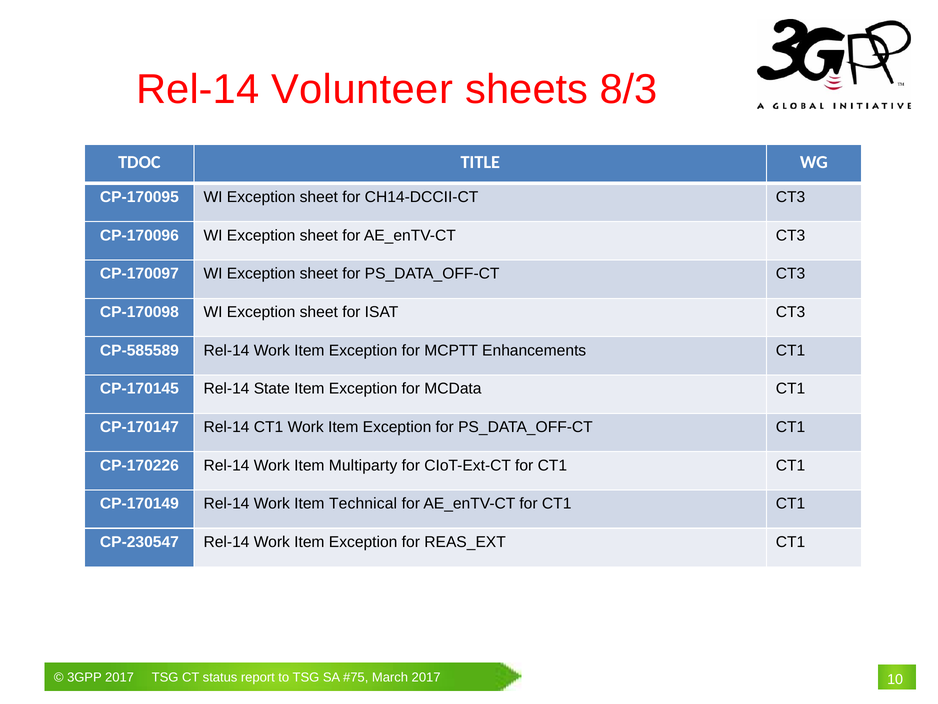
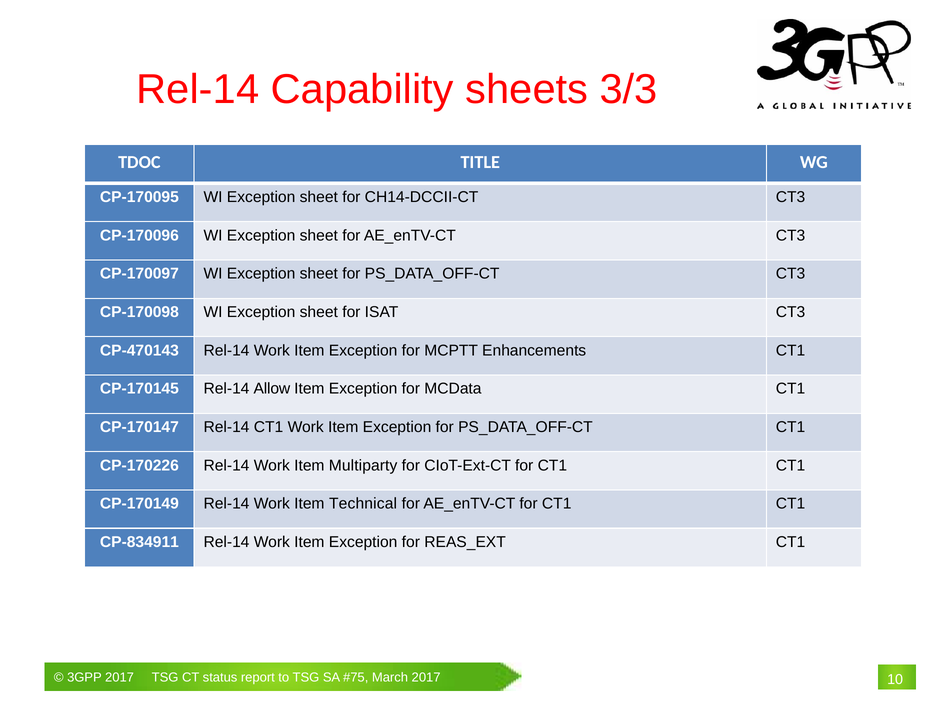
Volunteer: Volunteer -> Capability (362, 90)
8/3: 8/3 -> 3/3 (629, 90)
CP-585589: CP-585589 -> CP-470143 (139, 350)
State: State -> Allow (272, 388)
CP-230547: CP-230547 -> CP-834911 (139, 542)
